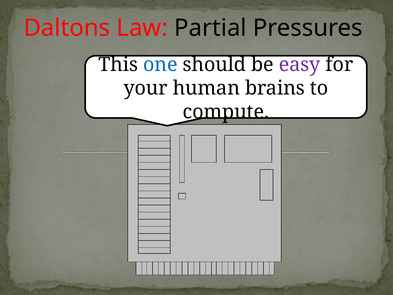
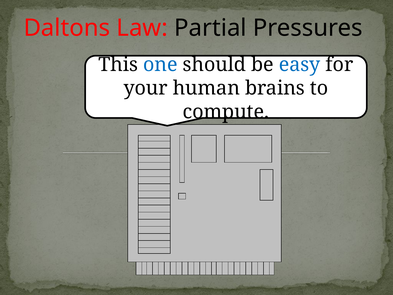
easy colour: purple -> blue (300, 65)
